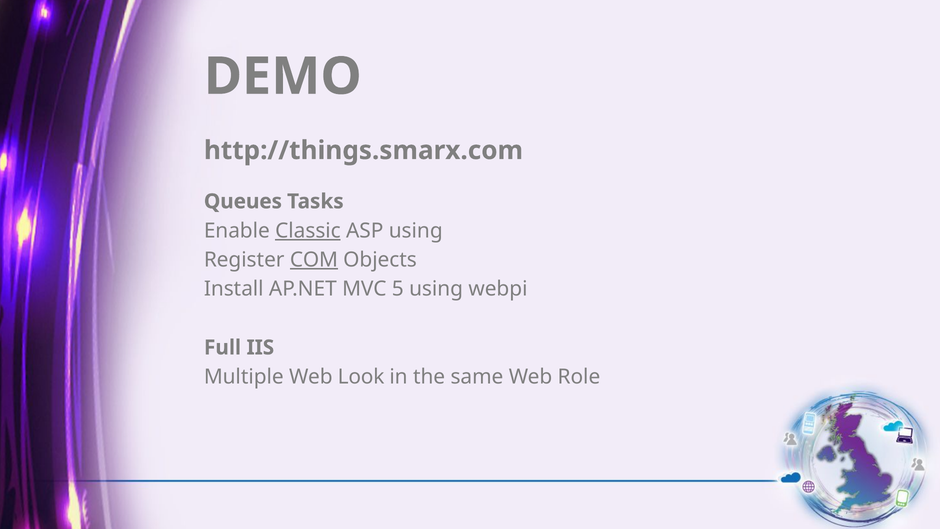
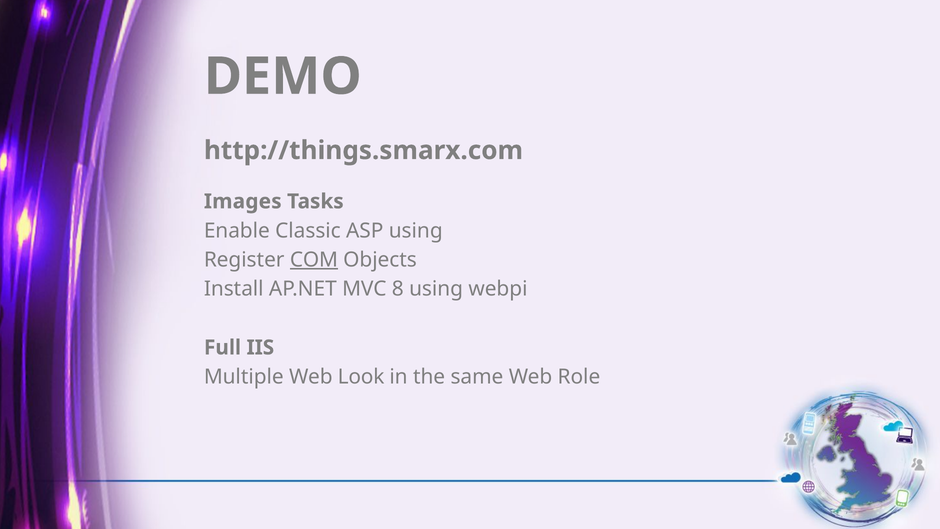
Queues: Queues -> Images (243, 202)
Classic underline: present -> none (308, 231)
5: 5 -> 8 (398, 289)
